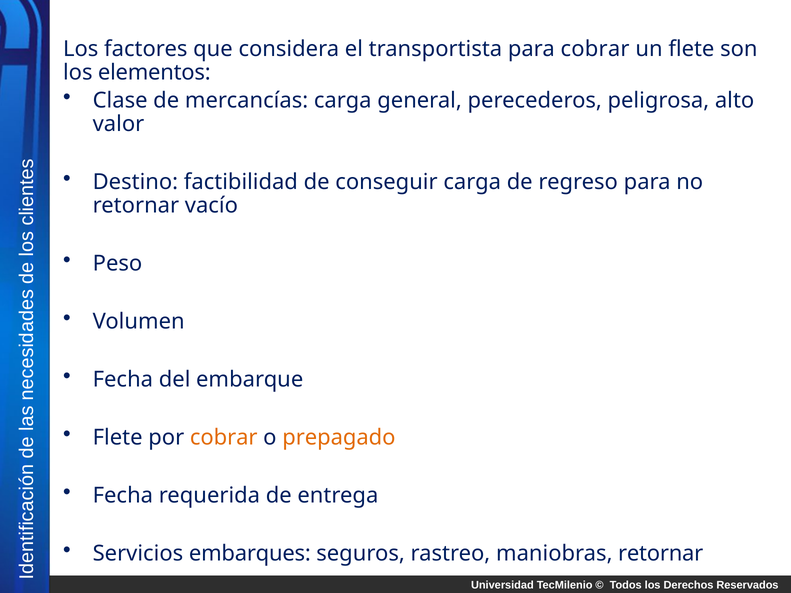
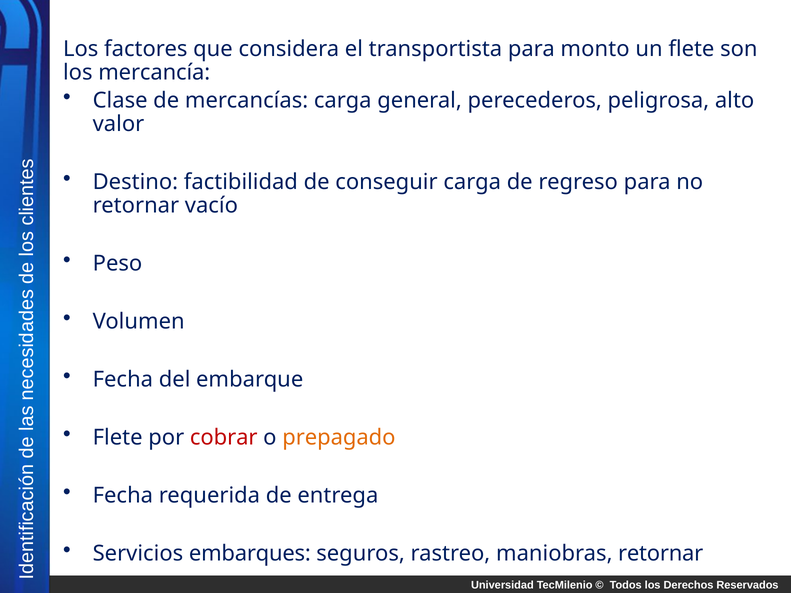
para cobrar: cobrar -> monto (595, 49)
elementos: elementos -> mercancía (154, 73)
cobrar colour: orange -> red (224, 438)
